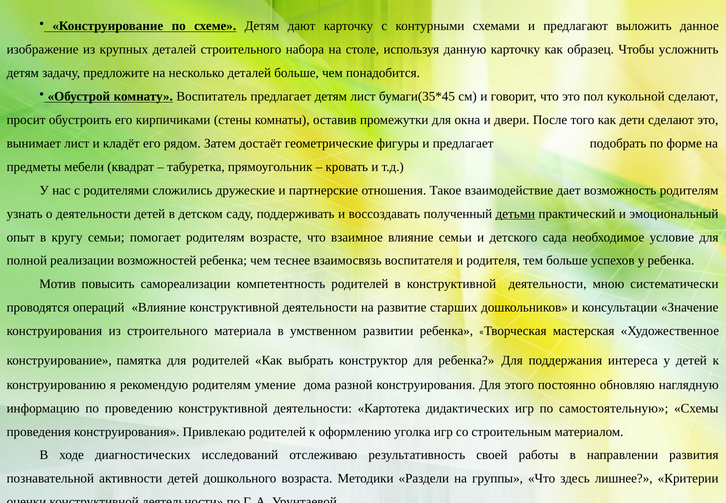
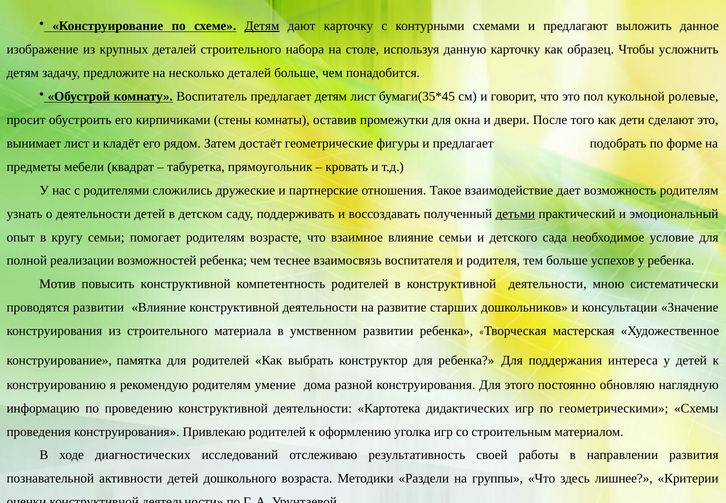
Детям underline: none -> present (262, 26)
кукольной сделают: сделают -> ролевые (693, 96)
повысить самореализации: самореализации -> конструктивной (186, 284)
проводятся операций: операций -> развитии (98, 307)
самостоятельную: самостоятельную -> геометрическими (614, 408)
